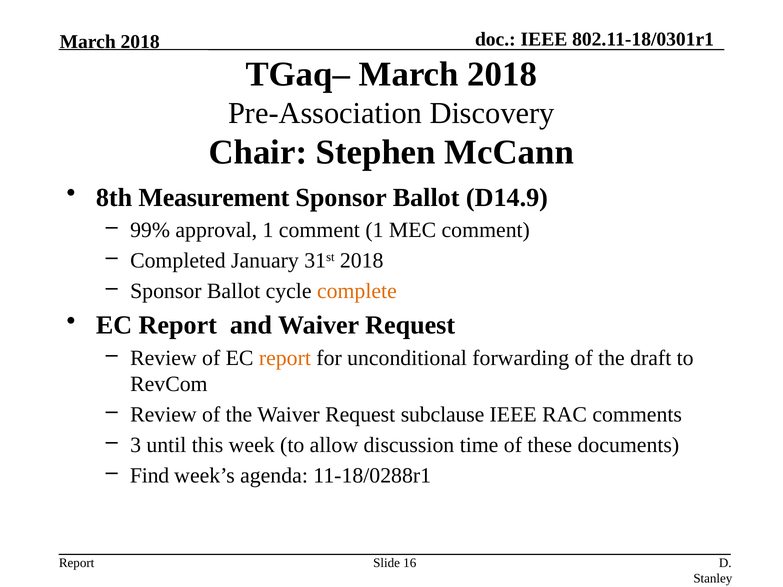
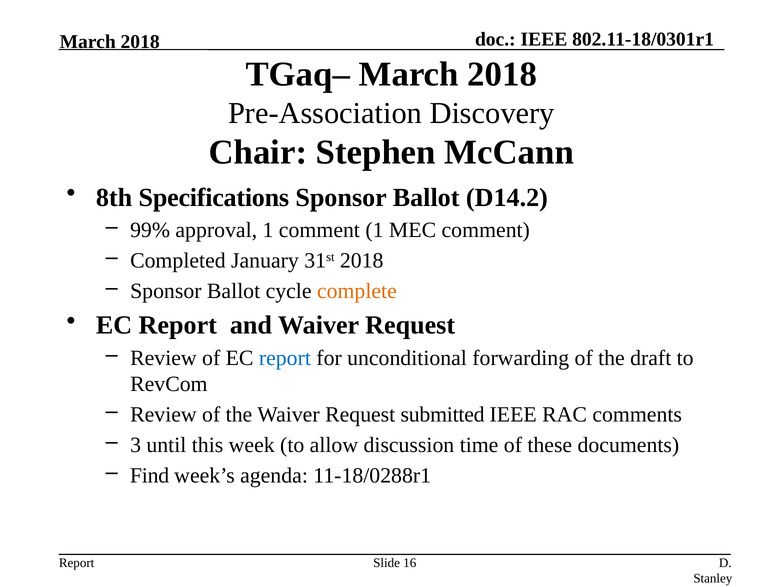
Measurement: Measurement -> Specifications (214, 198)
D14.9: D14.9 -> D14.2 (507, 198)
report colour: orange -> blue (285, 358)
subclause: subclause -> submitted (443, 415)
